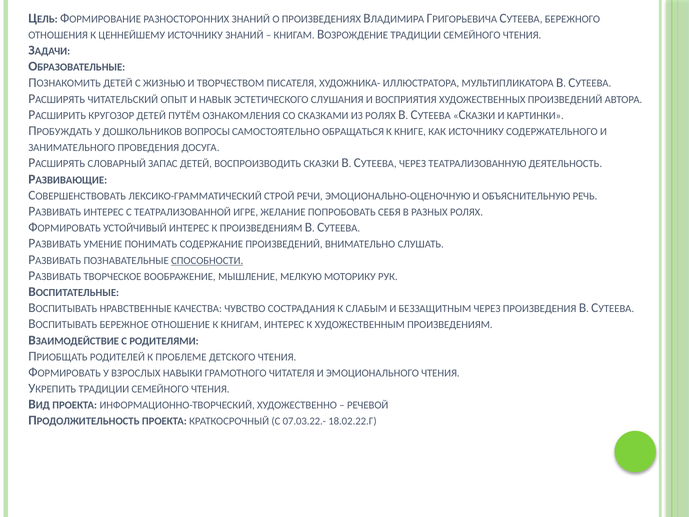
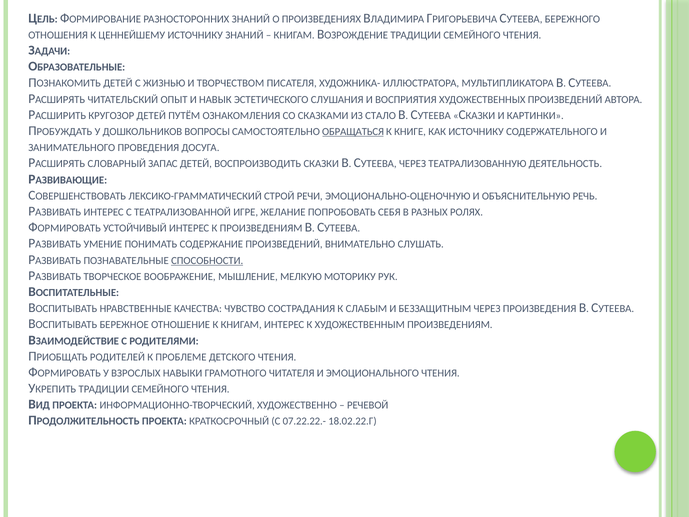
ИЗ РОЛЯХ: РОЛЯХ -> СТАЛО (381, 116)
ОБРАЩАТЬСЯ underline: none -> present (353, 132)
07.03.22.-: 07.03.22.- -> 07.22.22.- (304, 421)
